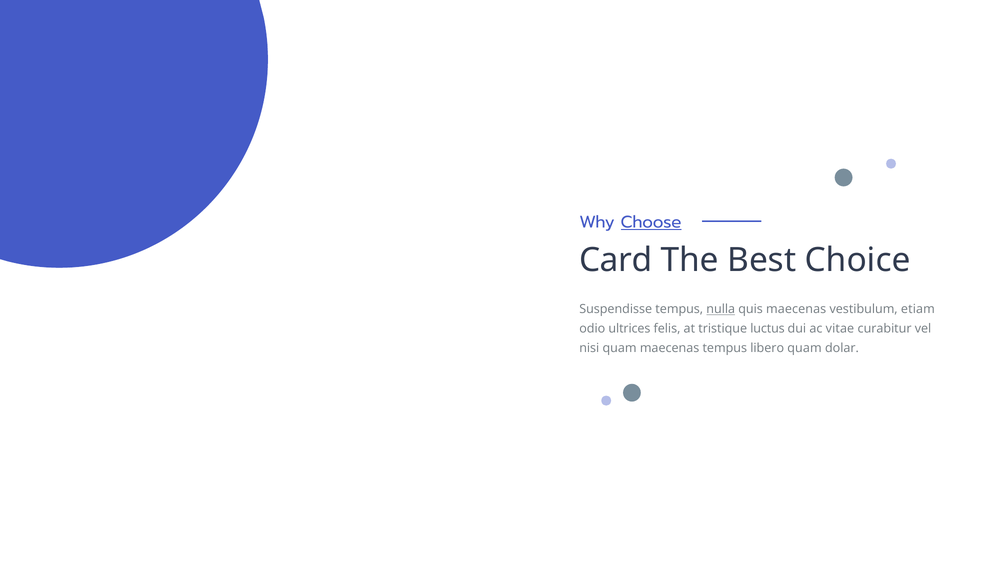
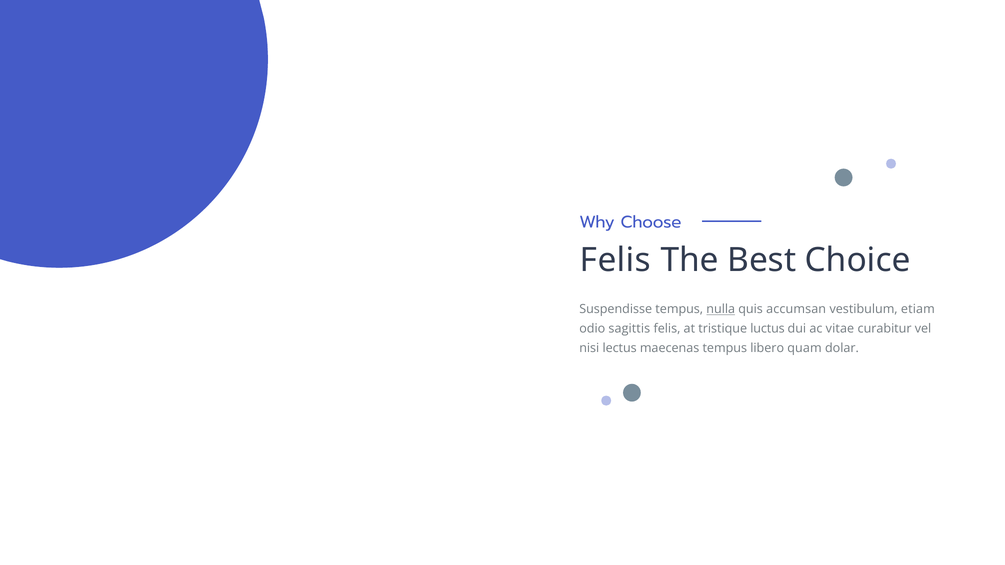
Choose underline: present -> none (651, 222)
Card: Card -> Felis (615, 261)
quis maecenas: maecenas -> accumsan (796, 309)
ultrices: ultrices -> sagittis (629, 329)
nisi quam: quam -> lectus (620, 348)
